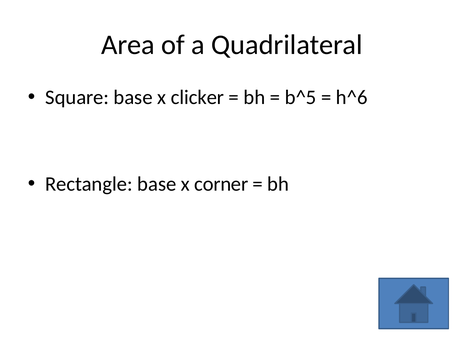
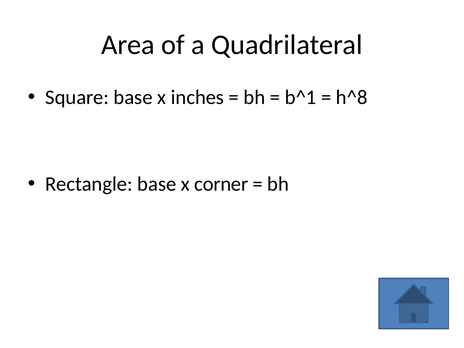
clicker: clicker -> inches (197, 97)
b^5: b^5 -> b^1 (301, 97)
h^6: h^6 -> h^8 (352, 97)
